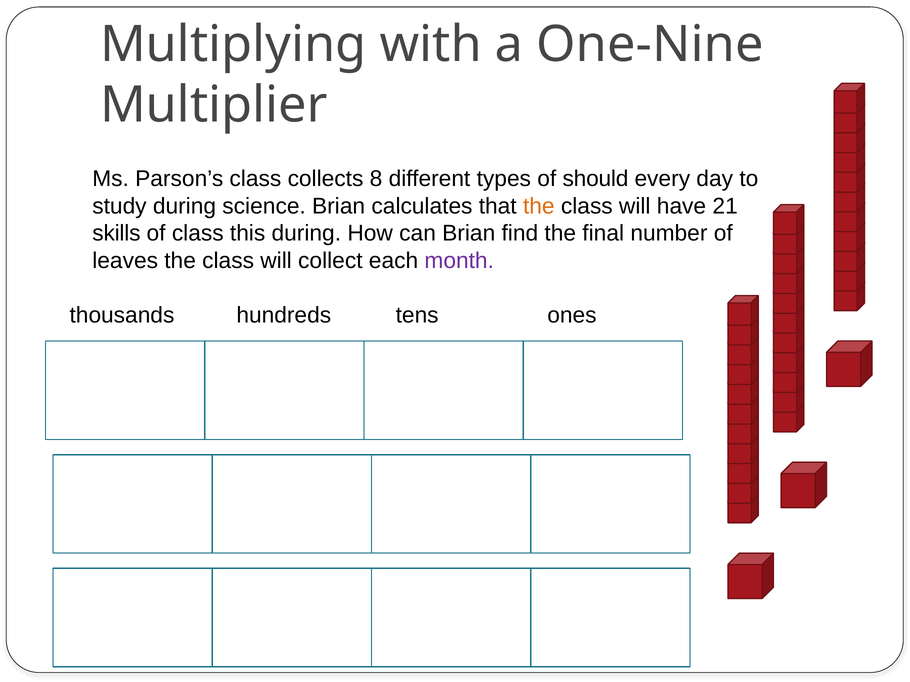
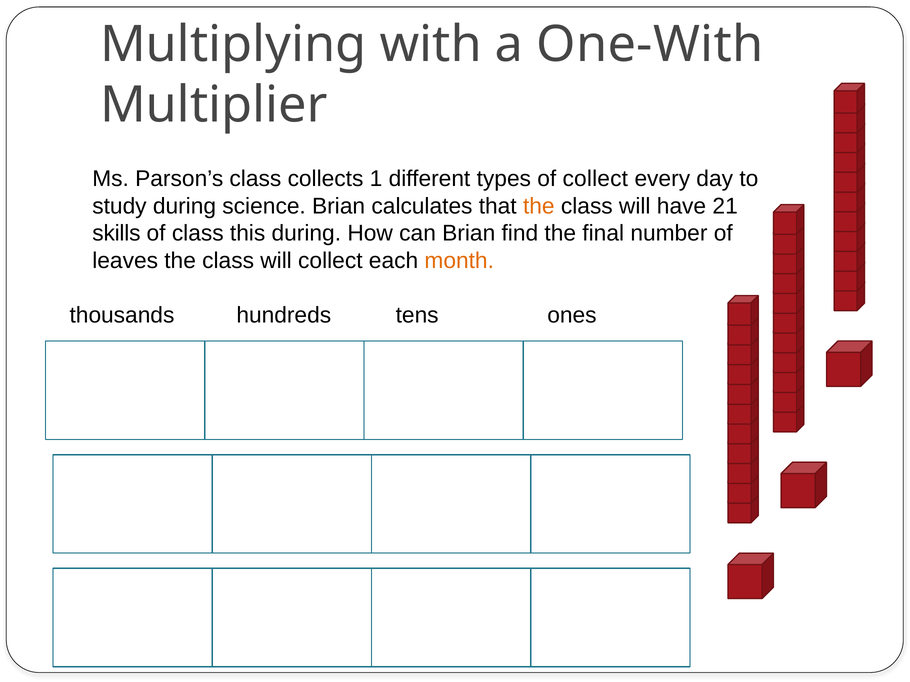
One-Nine: One-Nine -> One-With (650, 45)
8: 8 -> 1 (376, 179)
of should: should -> collect (595, 179)
month colour: purple -> orange (459, 261)
